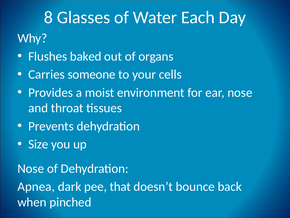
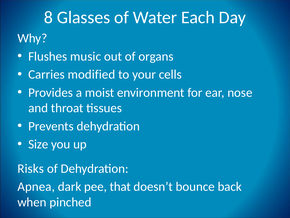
baked: baked -> music (86, 56)
someone: someone -> modified (91, 74)
Nose: Nose -> Risks (31, 168)
